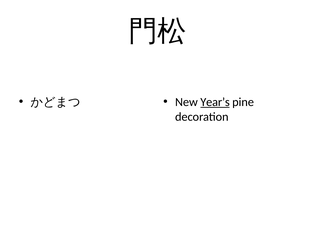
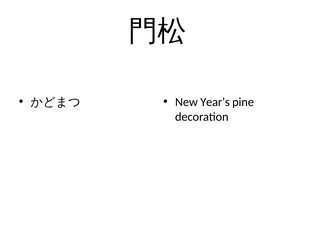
Year’s underline: present -> none (215, 102)
